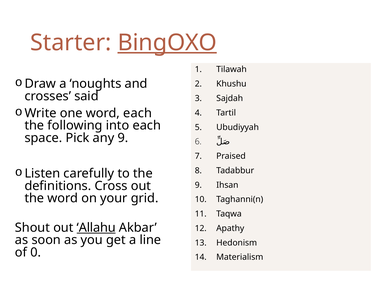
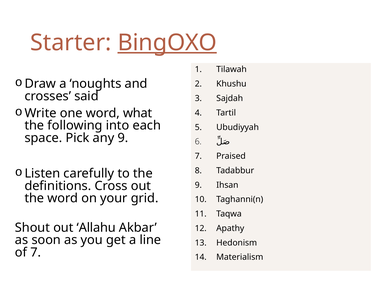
word each: each -> what (138, 113)
Allahu underline: present -> none (96, 228)
of 0: 0 -> 7 (36, 253)
